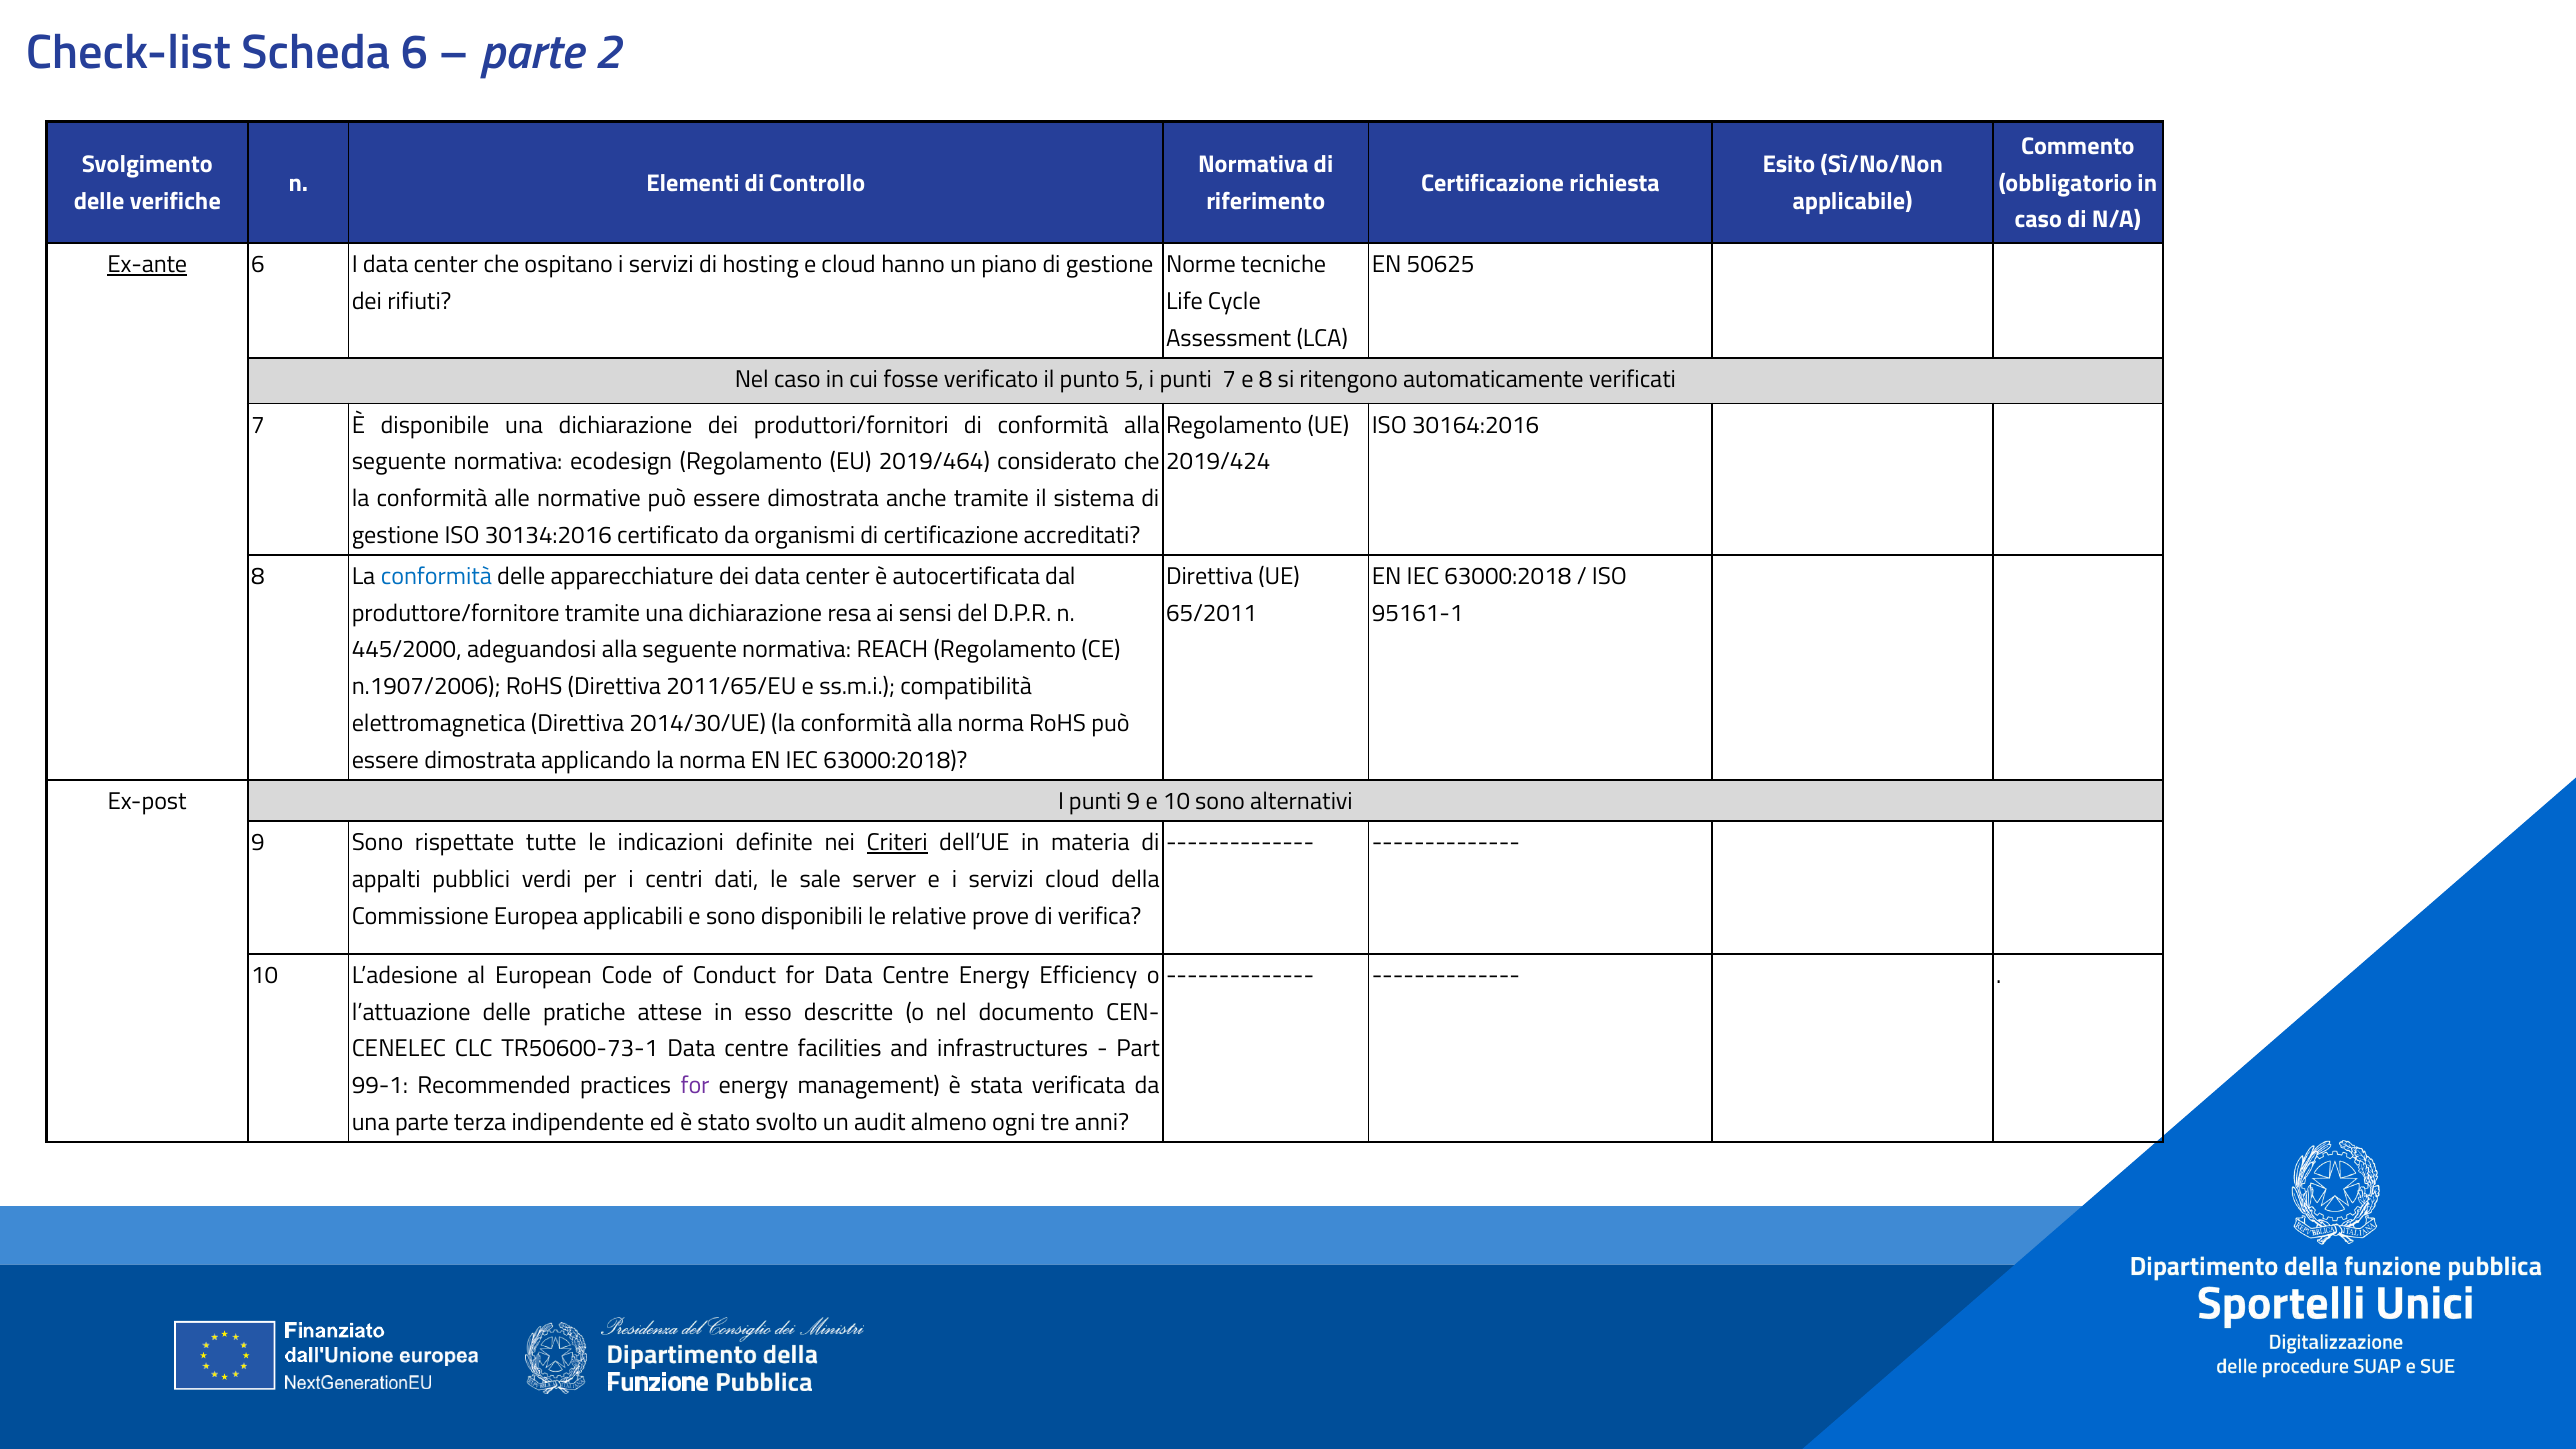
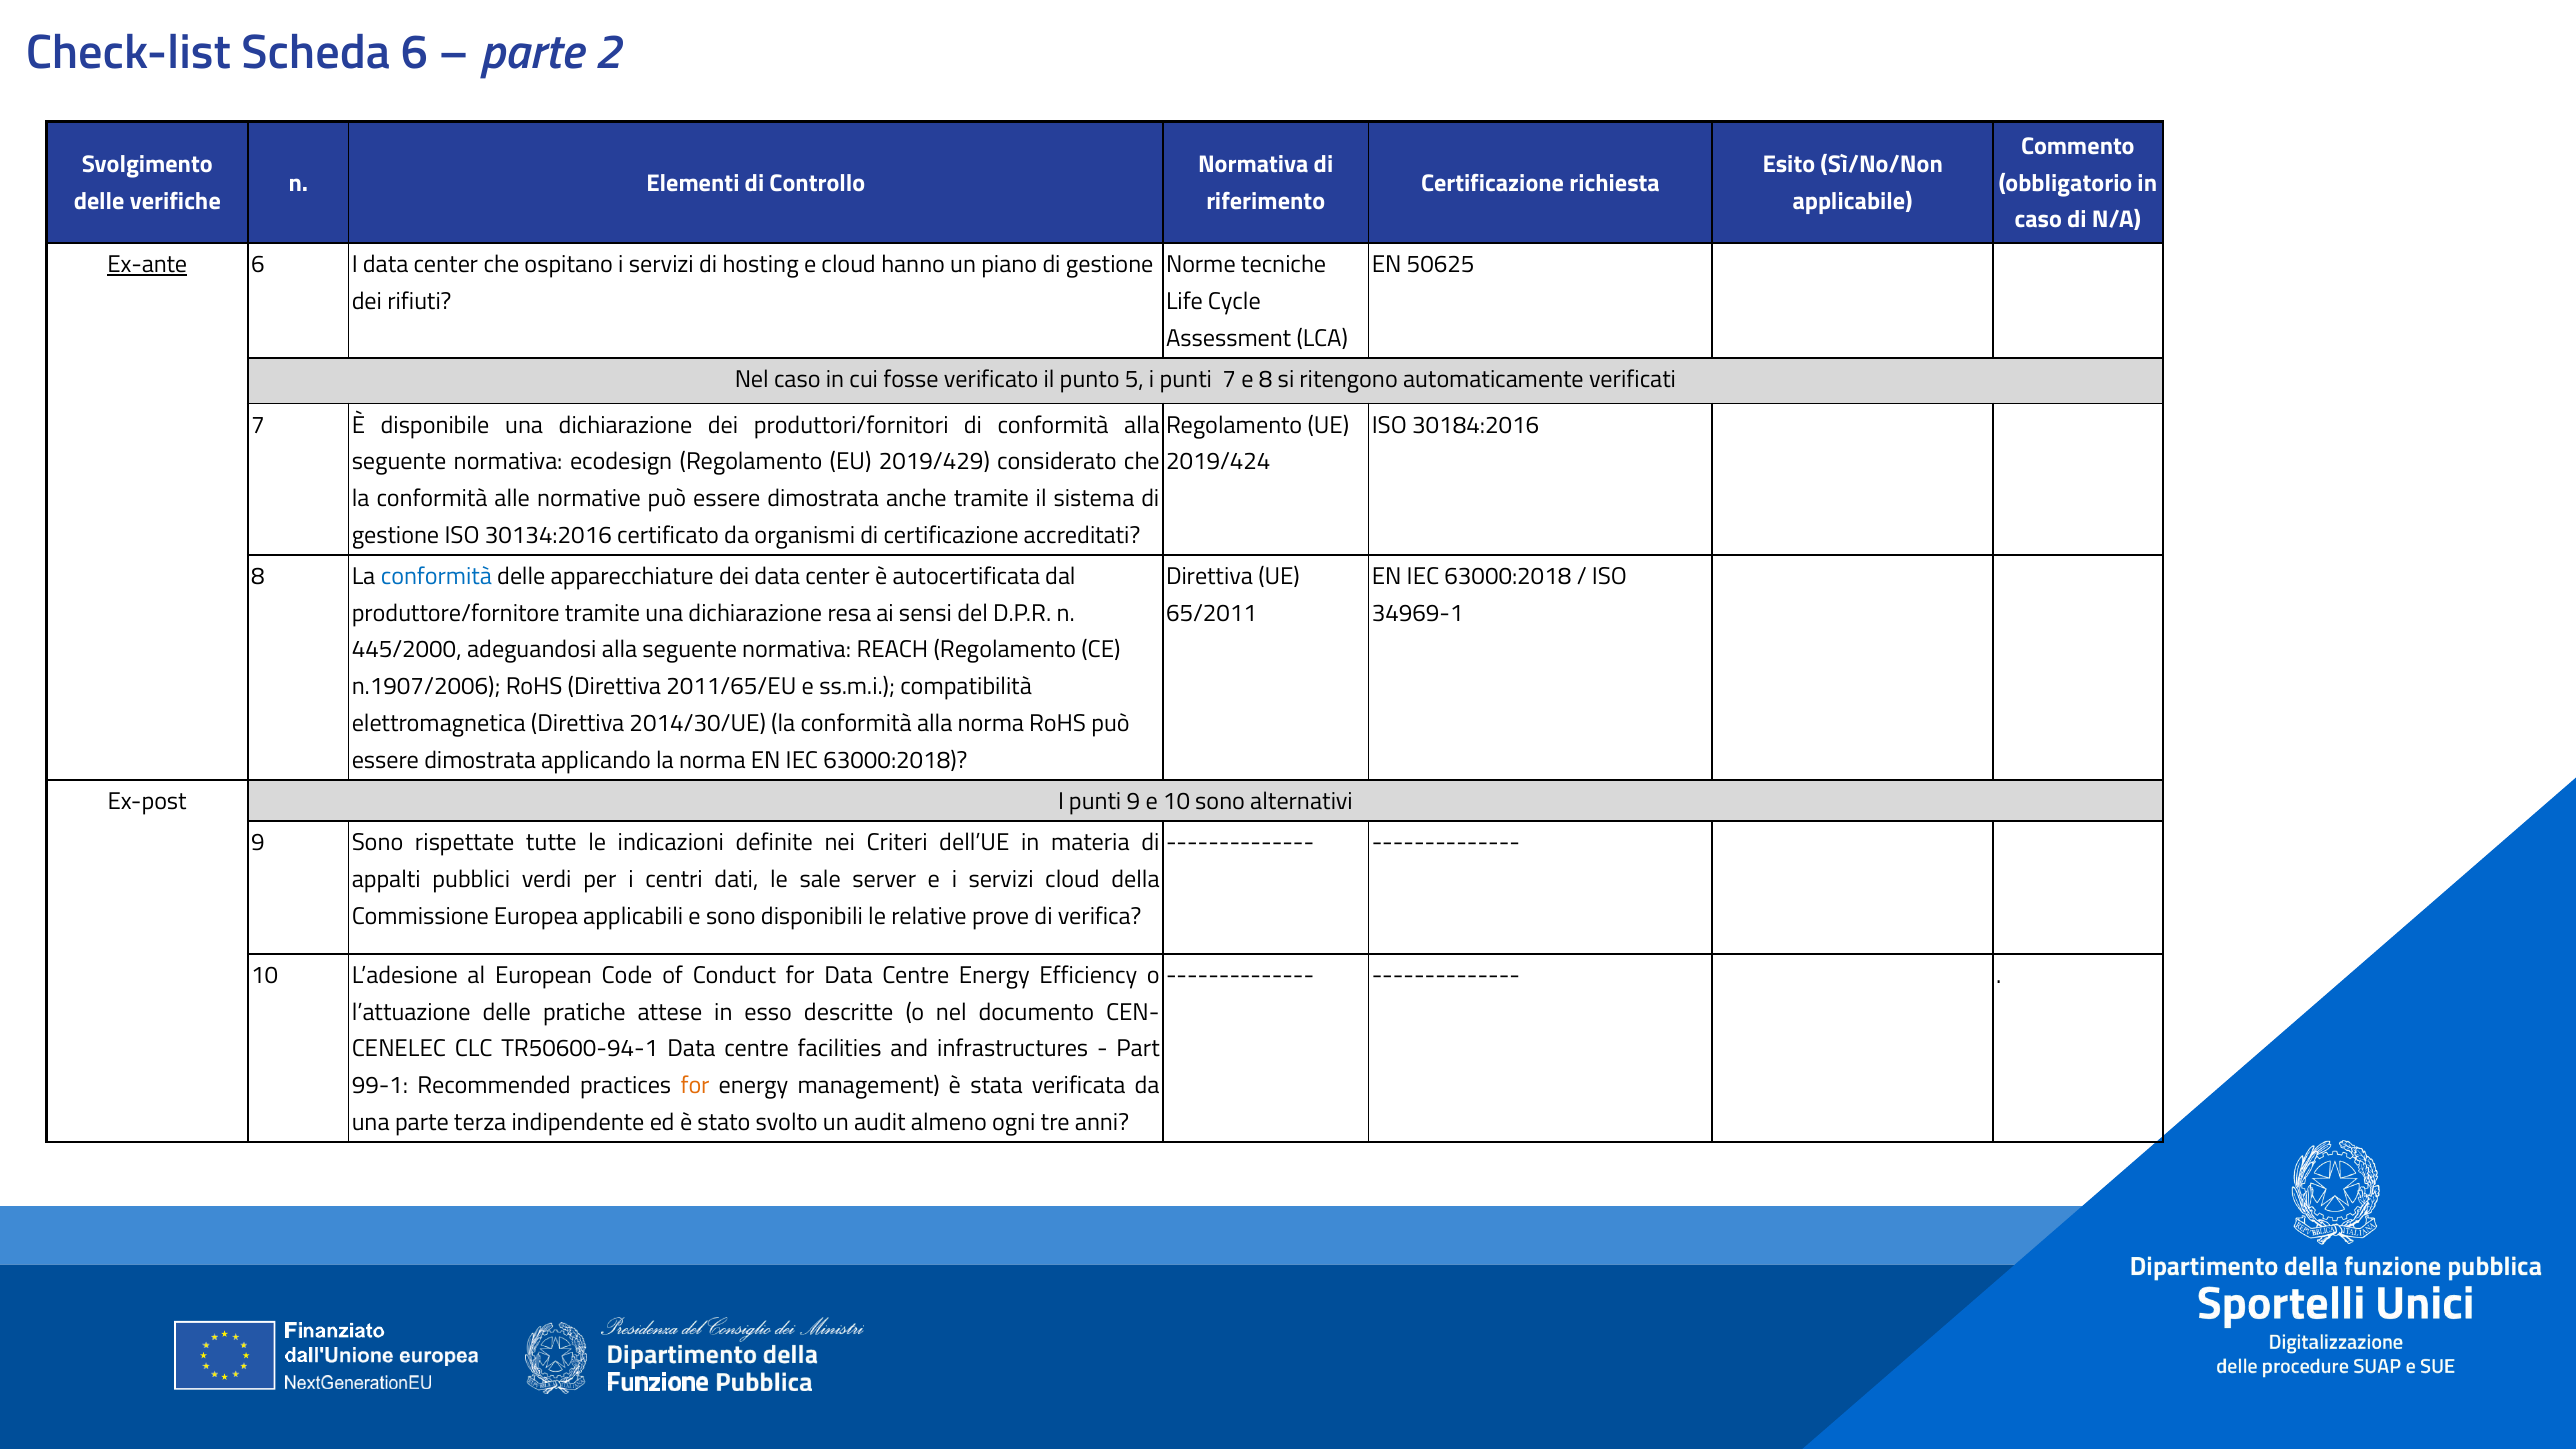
30164:2016: 30164:2016 -> 30184:2016 (1476, 425)
2019/464: 2019/464 -> 2019/429 (934, 462)
95161-1: 95161-1 -> 34969-1 (1418, 613)
Criteri underline: present -> none (897, 843)
TR50600-73-1: TR50600-73-1 -> TR50600-94-1 (580, 1049)
for colour: purple -> orange (695, 1086)
